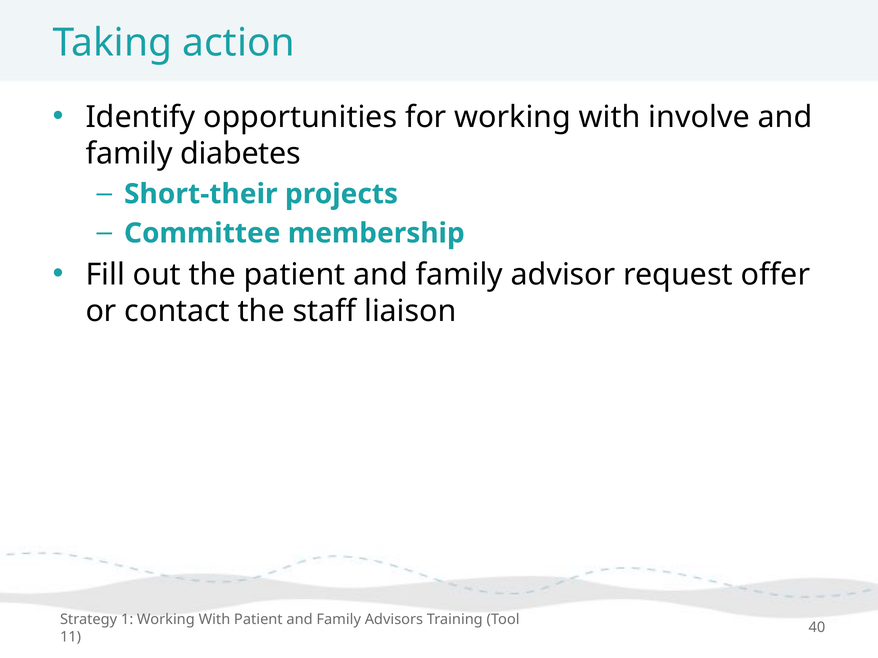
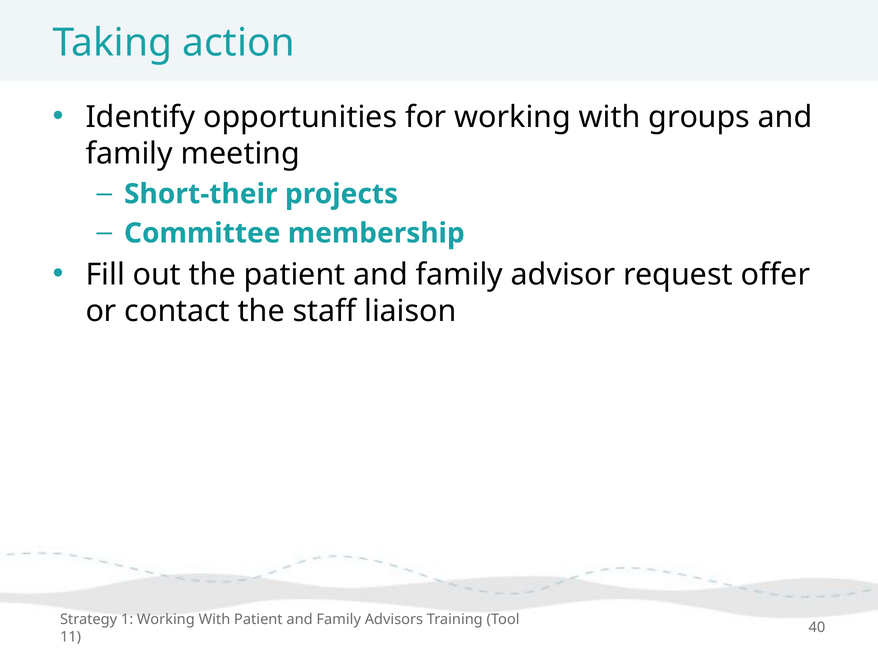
involve: involve -> groups (699, 117)
diabetes: diabetes -> meeting (240, 154)
